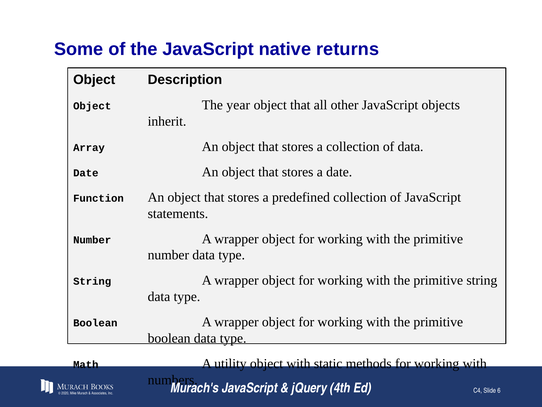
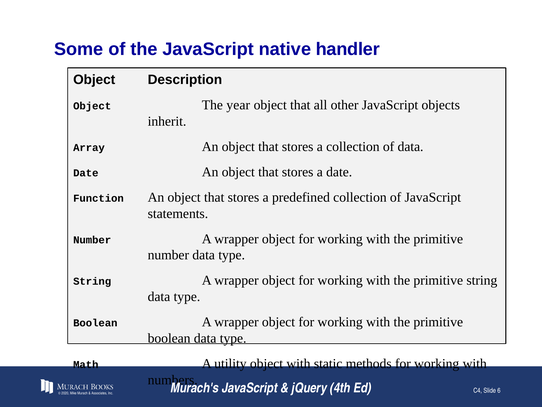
returns: returns -> handler (348, 49)
